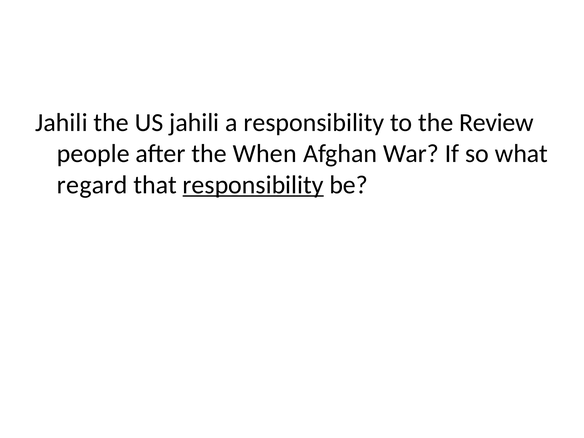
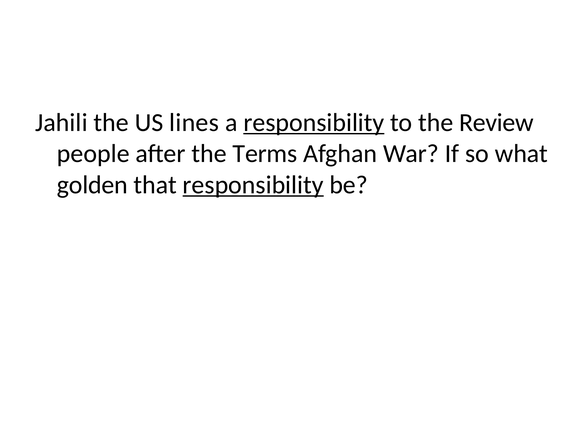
US jahili: jahili -> lines (194, 123)
responsibility underline: none -> present (314, 123)
When: When -> Terms (265, 154)
regard: regard -> golden (92, 185)
